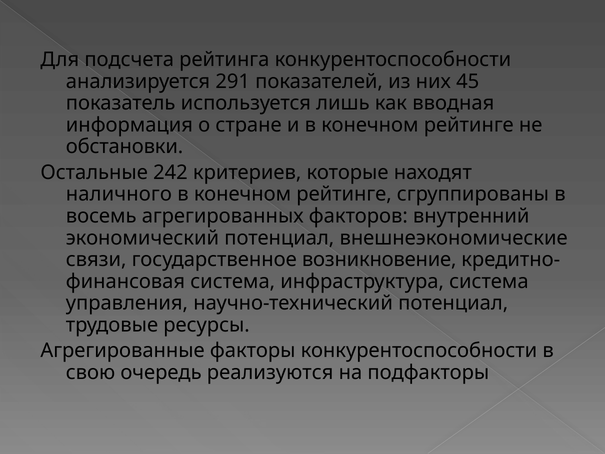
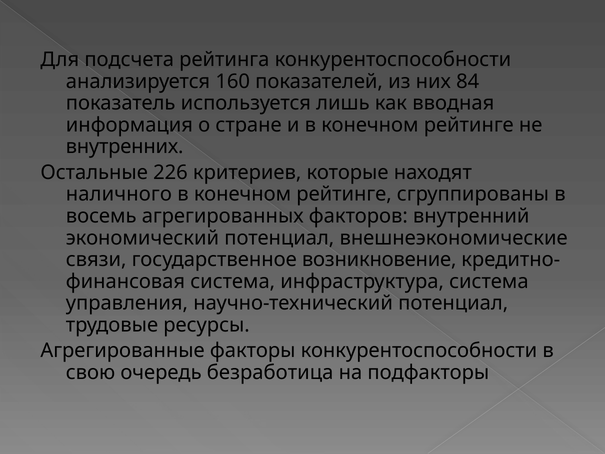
291: 291 -> 160 (233, 81)
45: 45 -> 84 (468, 81)
обстановки: обстановки -> внутренних (125, 147)
242: 242 -> 226 (170, 172)
реализуются: реализуются -> безработица (270, 372)
